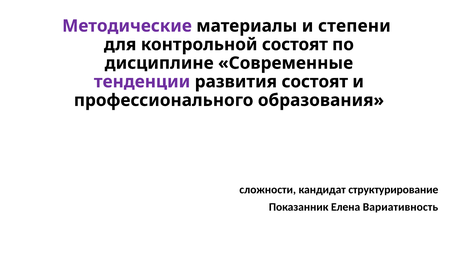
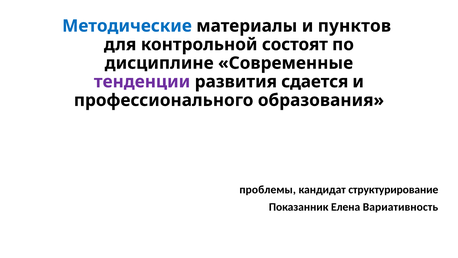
Методические colour: purple -> blue (127, 26)
степени: степени -> пунктов (354, 26)
развития состоят: состоят -> сдается (315, 82)
сложности: сложности -> проблемы (268, 189)
